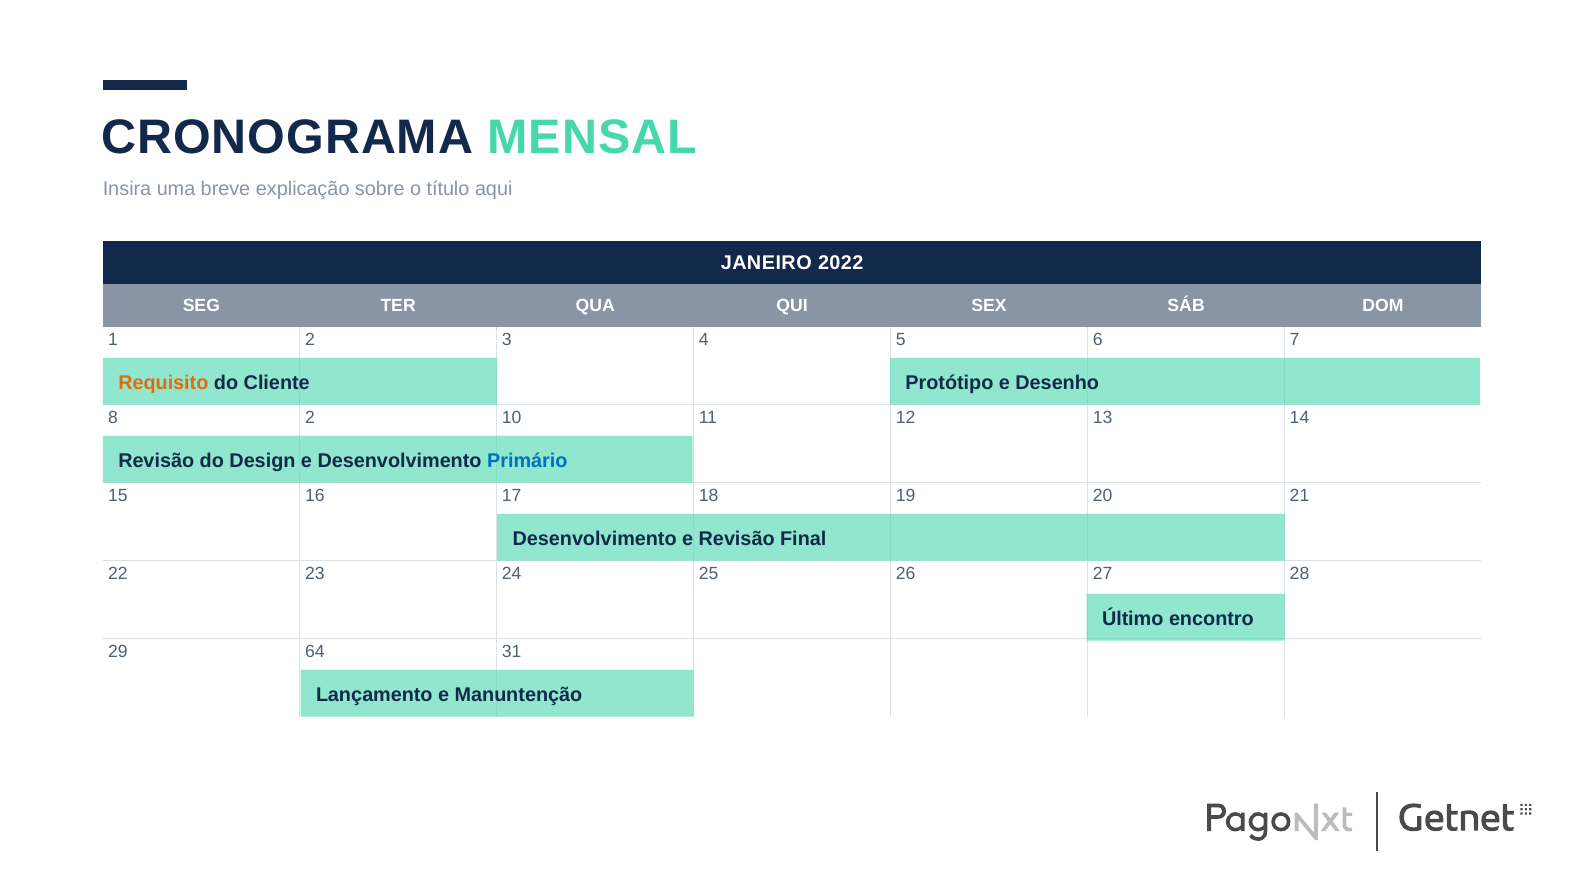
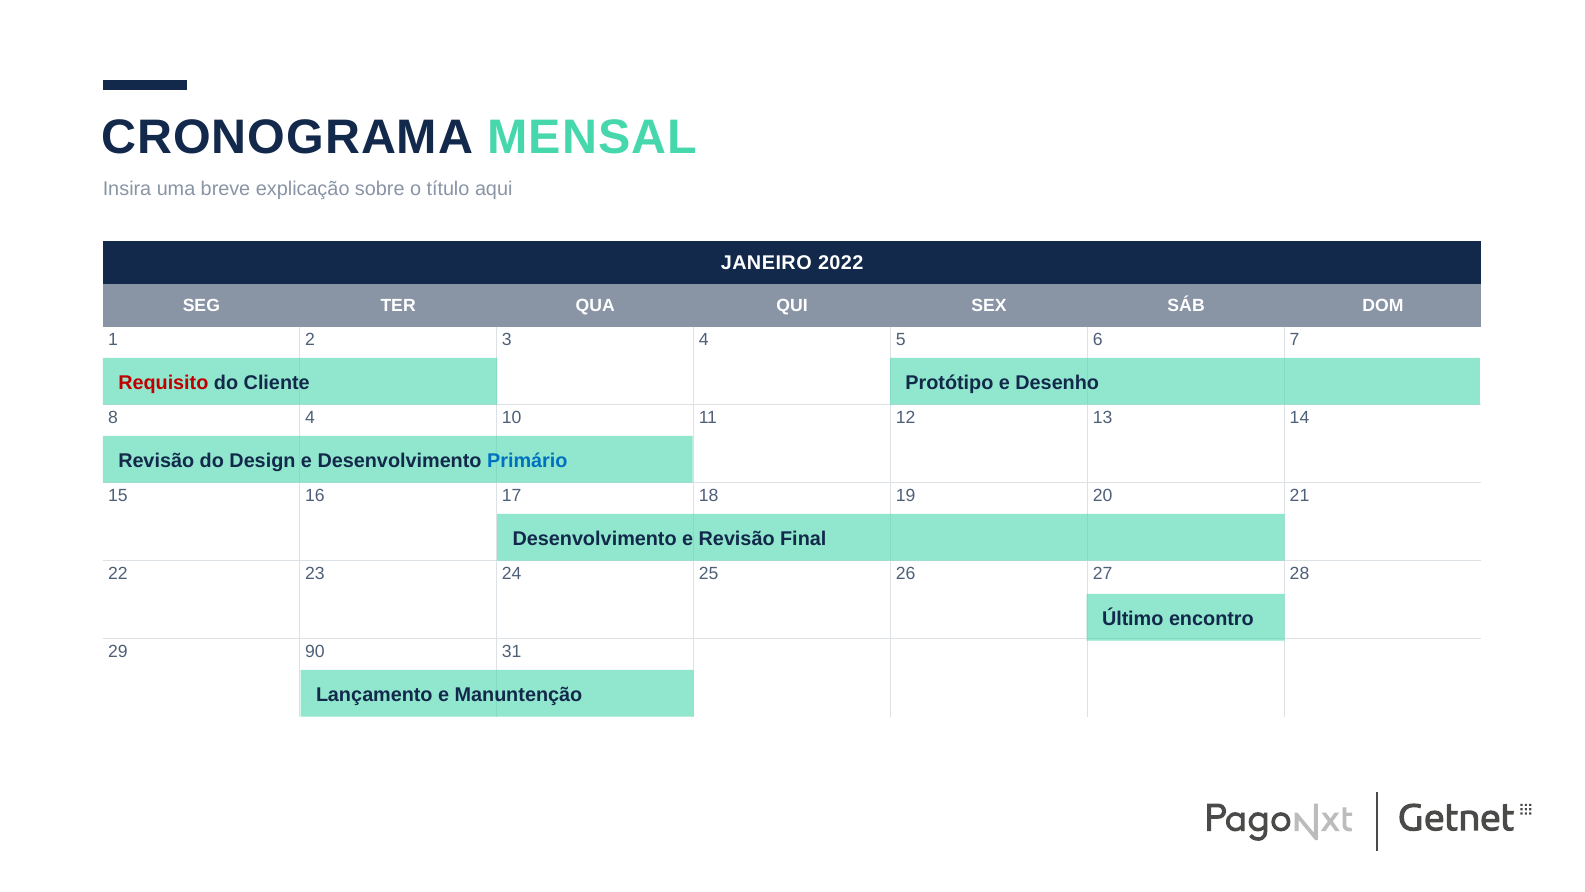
Requisito colour: orange -> red (163, 382)
8 2: 2 -> 4 (310, 417)
64: 64 -> 90 (315, 651)
